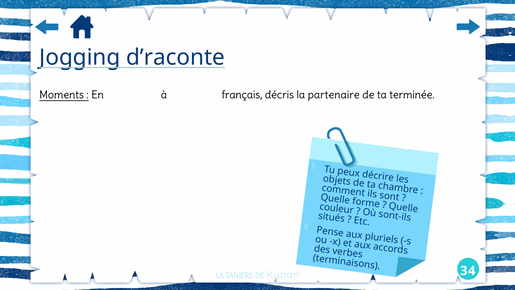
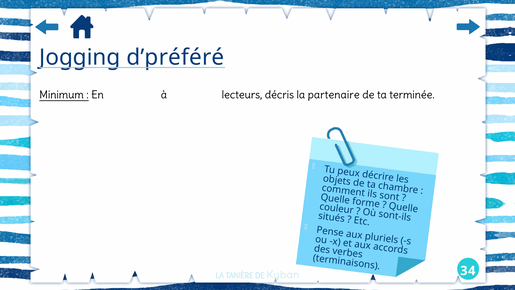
d’raconte: d’raconte -> d’préféré (175, 57)
Moments: Moments -> Minimum (62, 95)
français: français -> lecteurs (242, 95)
